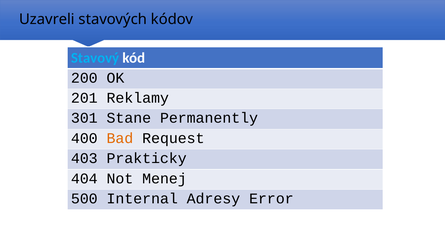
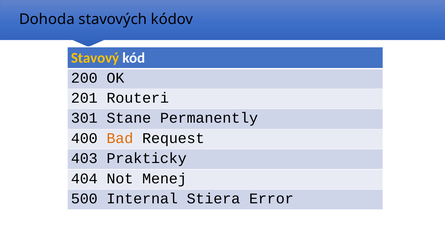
Uzavreli: Uzavreli -> Dohoda (47, 19)
Stavový colour: light blue -> yellow (95, 58)
Reklamy: Reklamy -> Routeri (138, 98)
Adresy: Adresy -> Stiera (213, 199)
